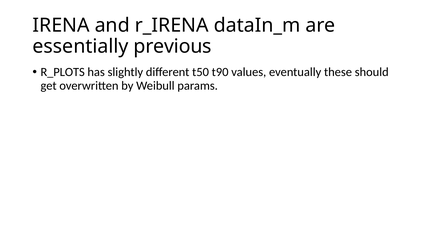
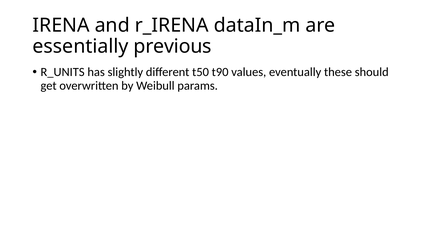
R_PLOTS: R_PLOTS -> R_UNITS (63, 72)
